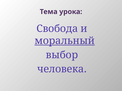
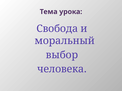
моральный underline: present -> none (65, 41)
